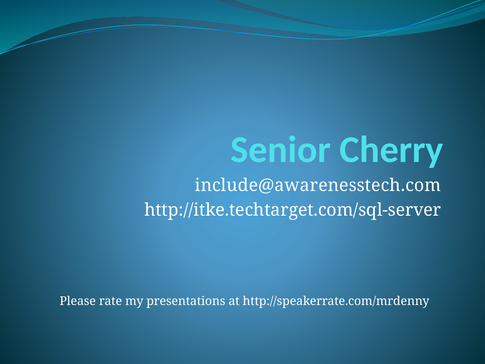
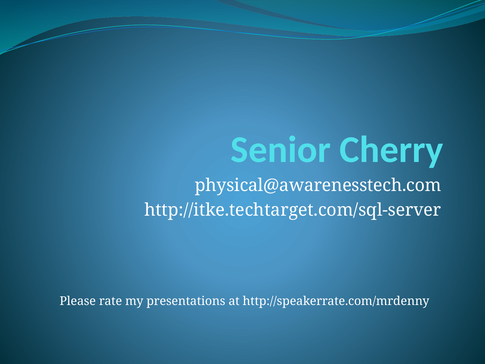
include@awarenesstech.com: include@awarenesstech.com -> physical@awarenesstech.com (318, 185)
